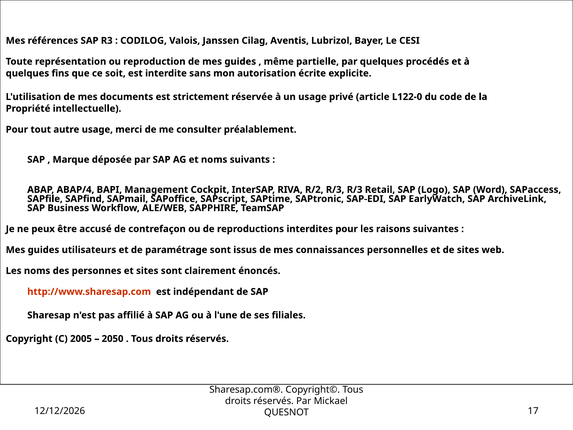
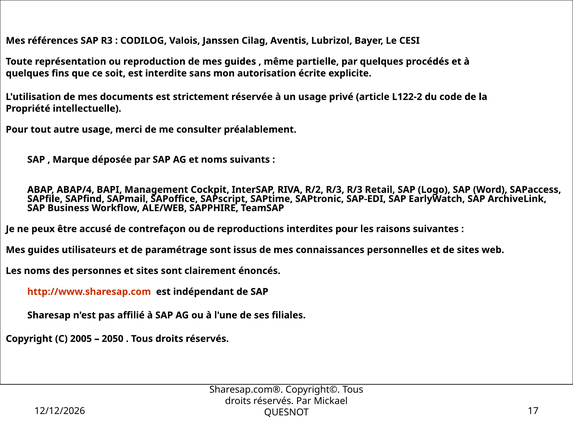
L122-0: L122-0 -> L122-2 (407, 97)
